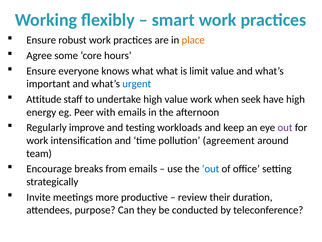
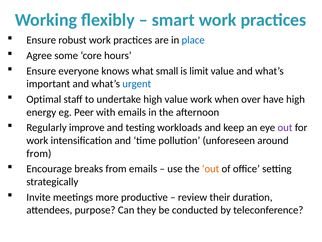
place colour: orange -> blue (193, 40)
what what: what -> small (167, 71)
Attitude: Attitude -> Optimal (44, 99)
seek: seek -> over (251, 99)
agreement: agreement -> unforeseen (229, 140)
team: team -> from (39, 153)
out colour: blue -> orange (211, 169)
